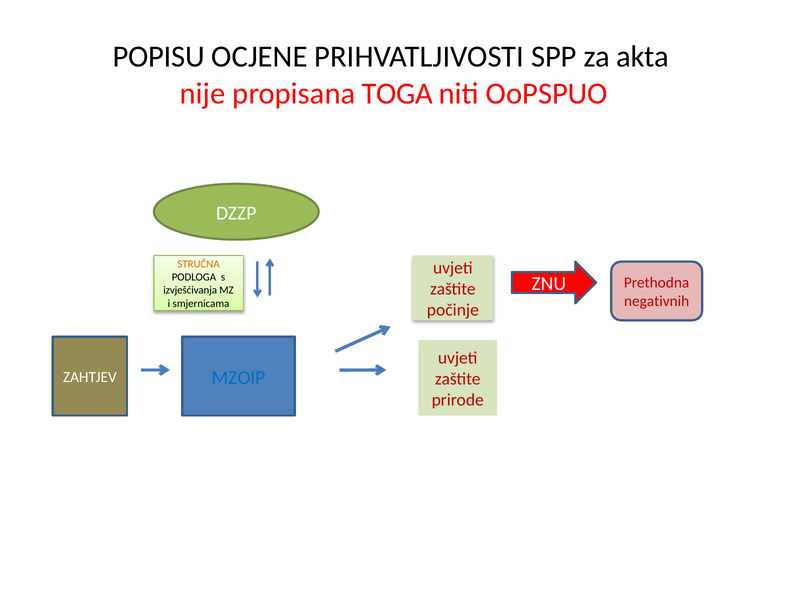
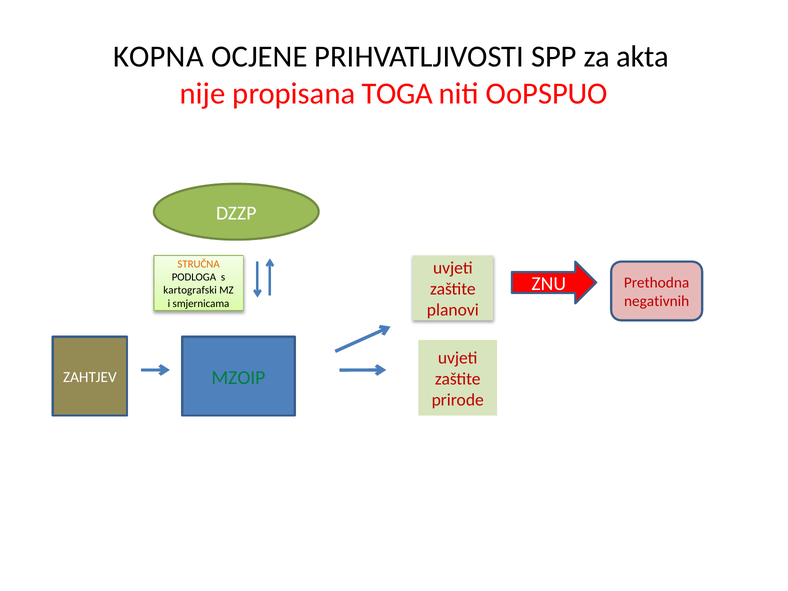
POPISU: POPISU -> KOPNA (158, 57)
izvješćivanja: izvješćivanja -> kartografski (190, 290)
počinje: počinje -> planovi (453, 310)
MZOIP colour: blue -> green (238, 378)
